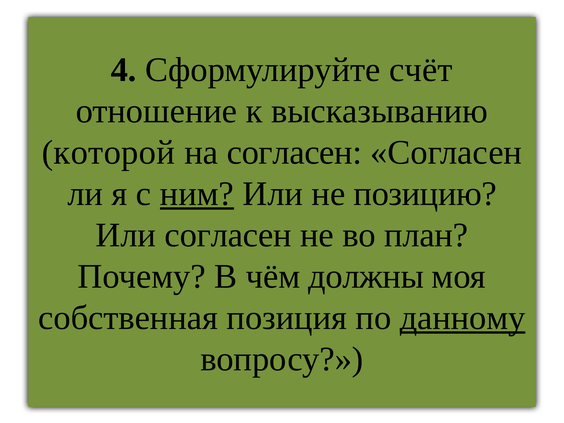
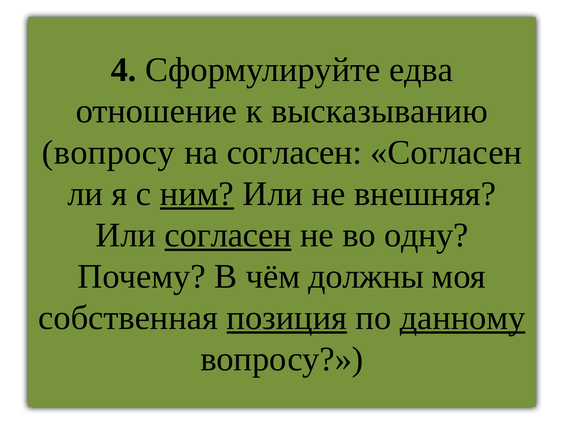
счёт: счёт -> едва (421, 70)
которой: которой -> вопросу (108, 152)
позицию: позицию -> внешняя (425, 194)
согласен underline: none -> present (228, 235)
план: план -> одну (426, 235)
позиция underline: none -> present (287, 318)
